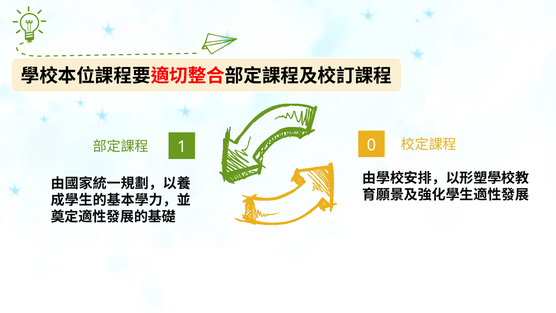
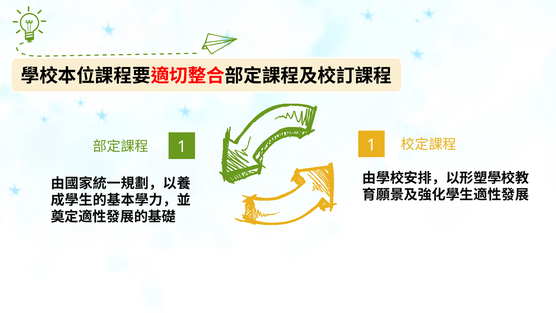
0: 0 -> 1 (371, 145)
